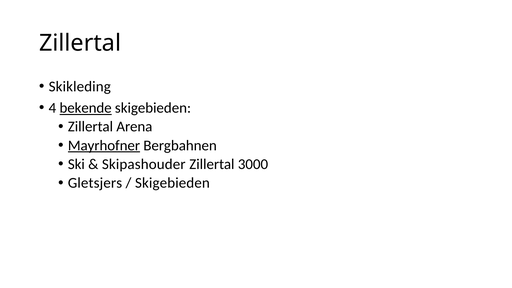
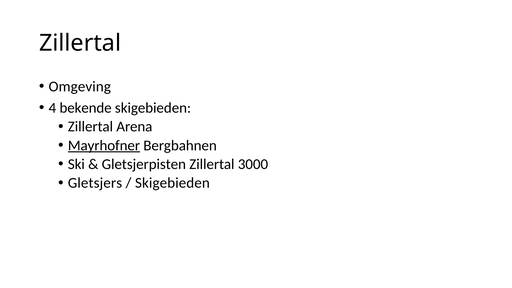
Skikleding: Skikleding -> Omgeving (80, 87)
bekende underline: present -> none (86, 108)
Skipashouder: Skipashouder -> Gletsjerpisten (144, 164)
